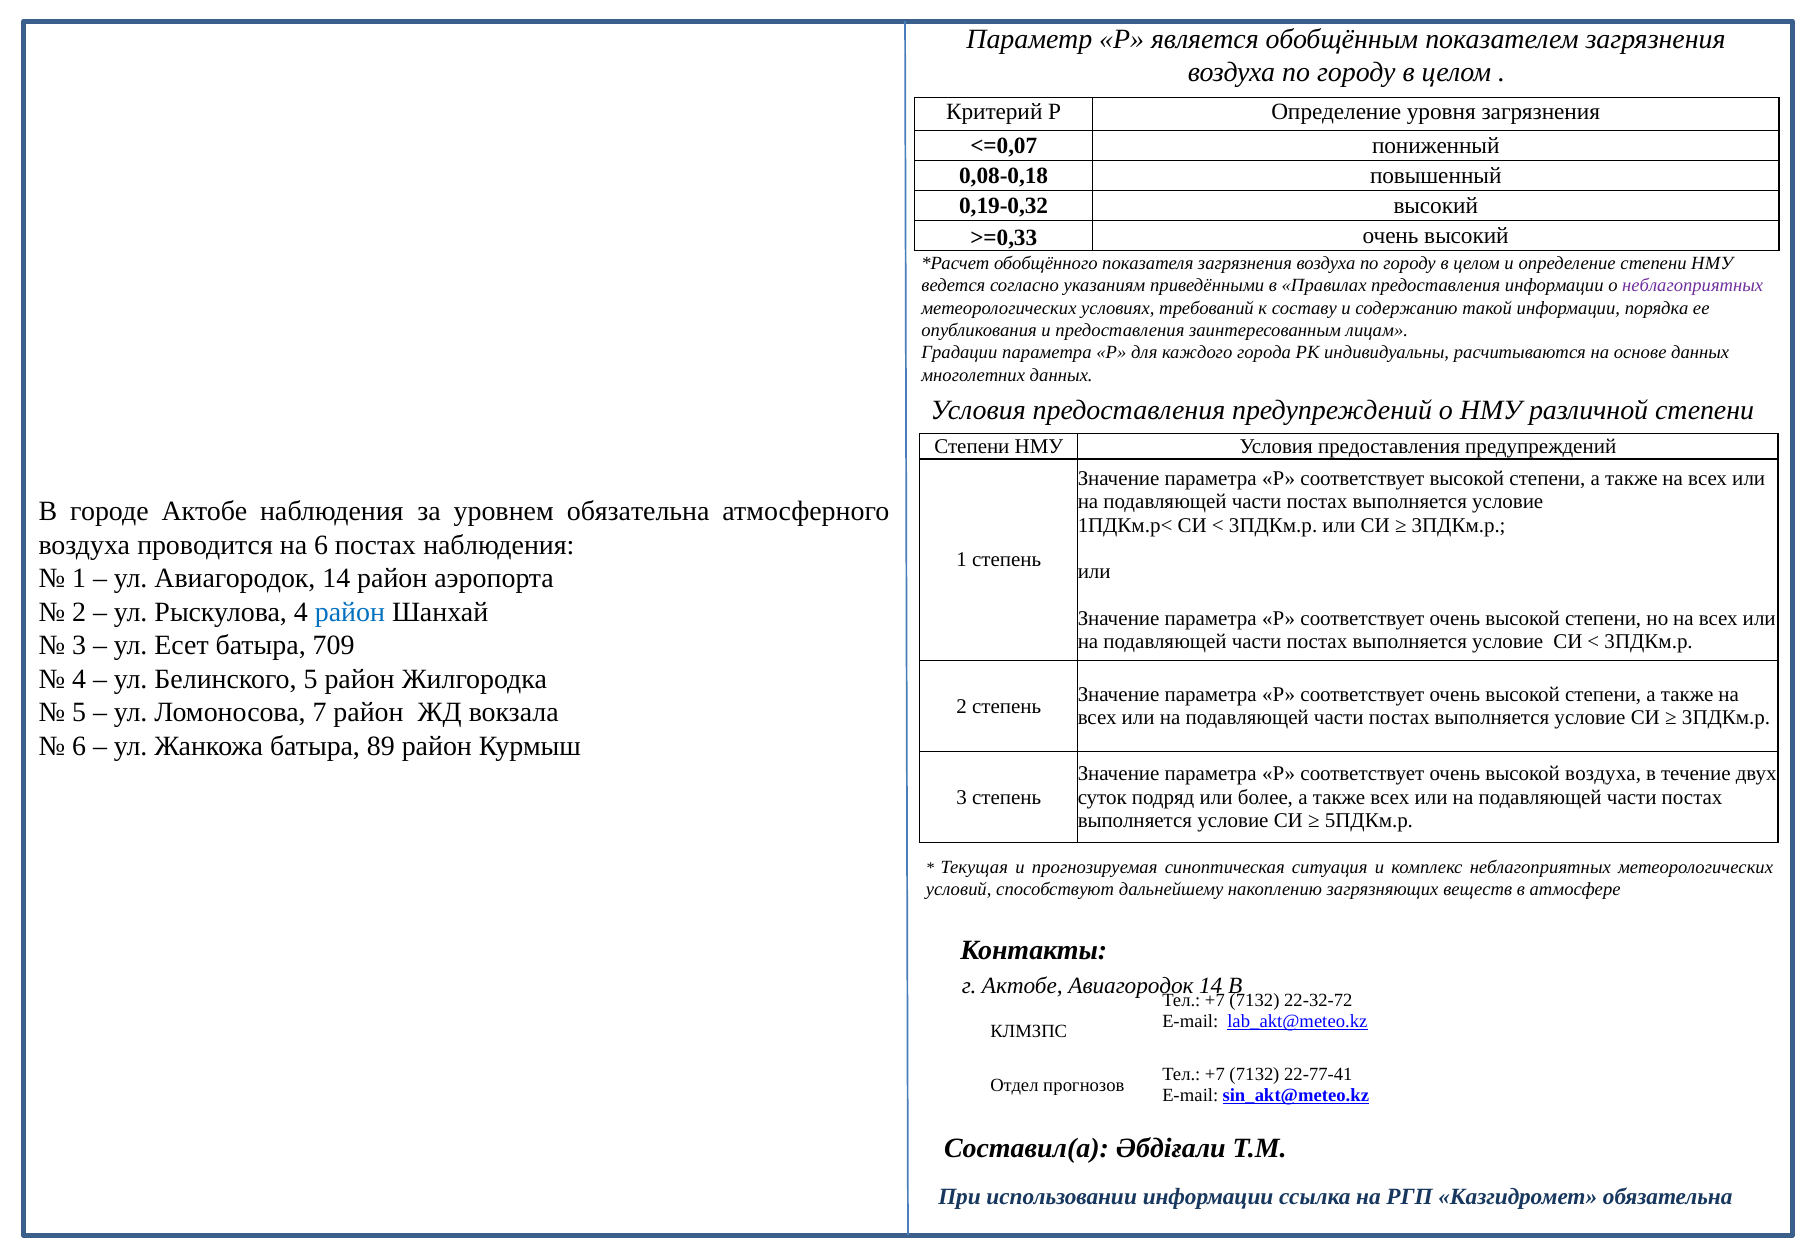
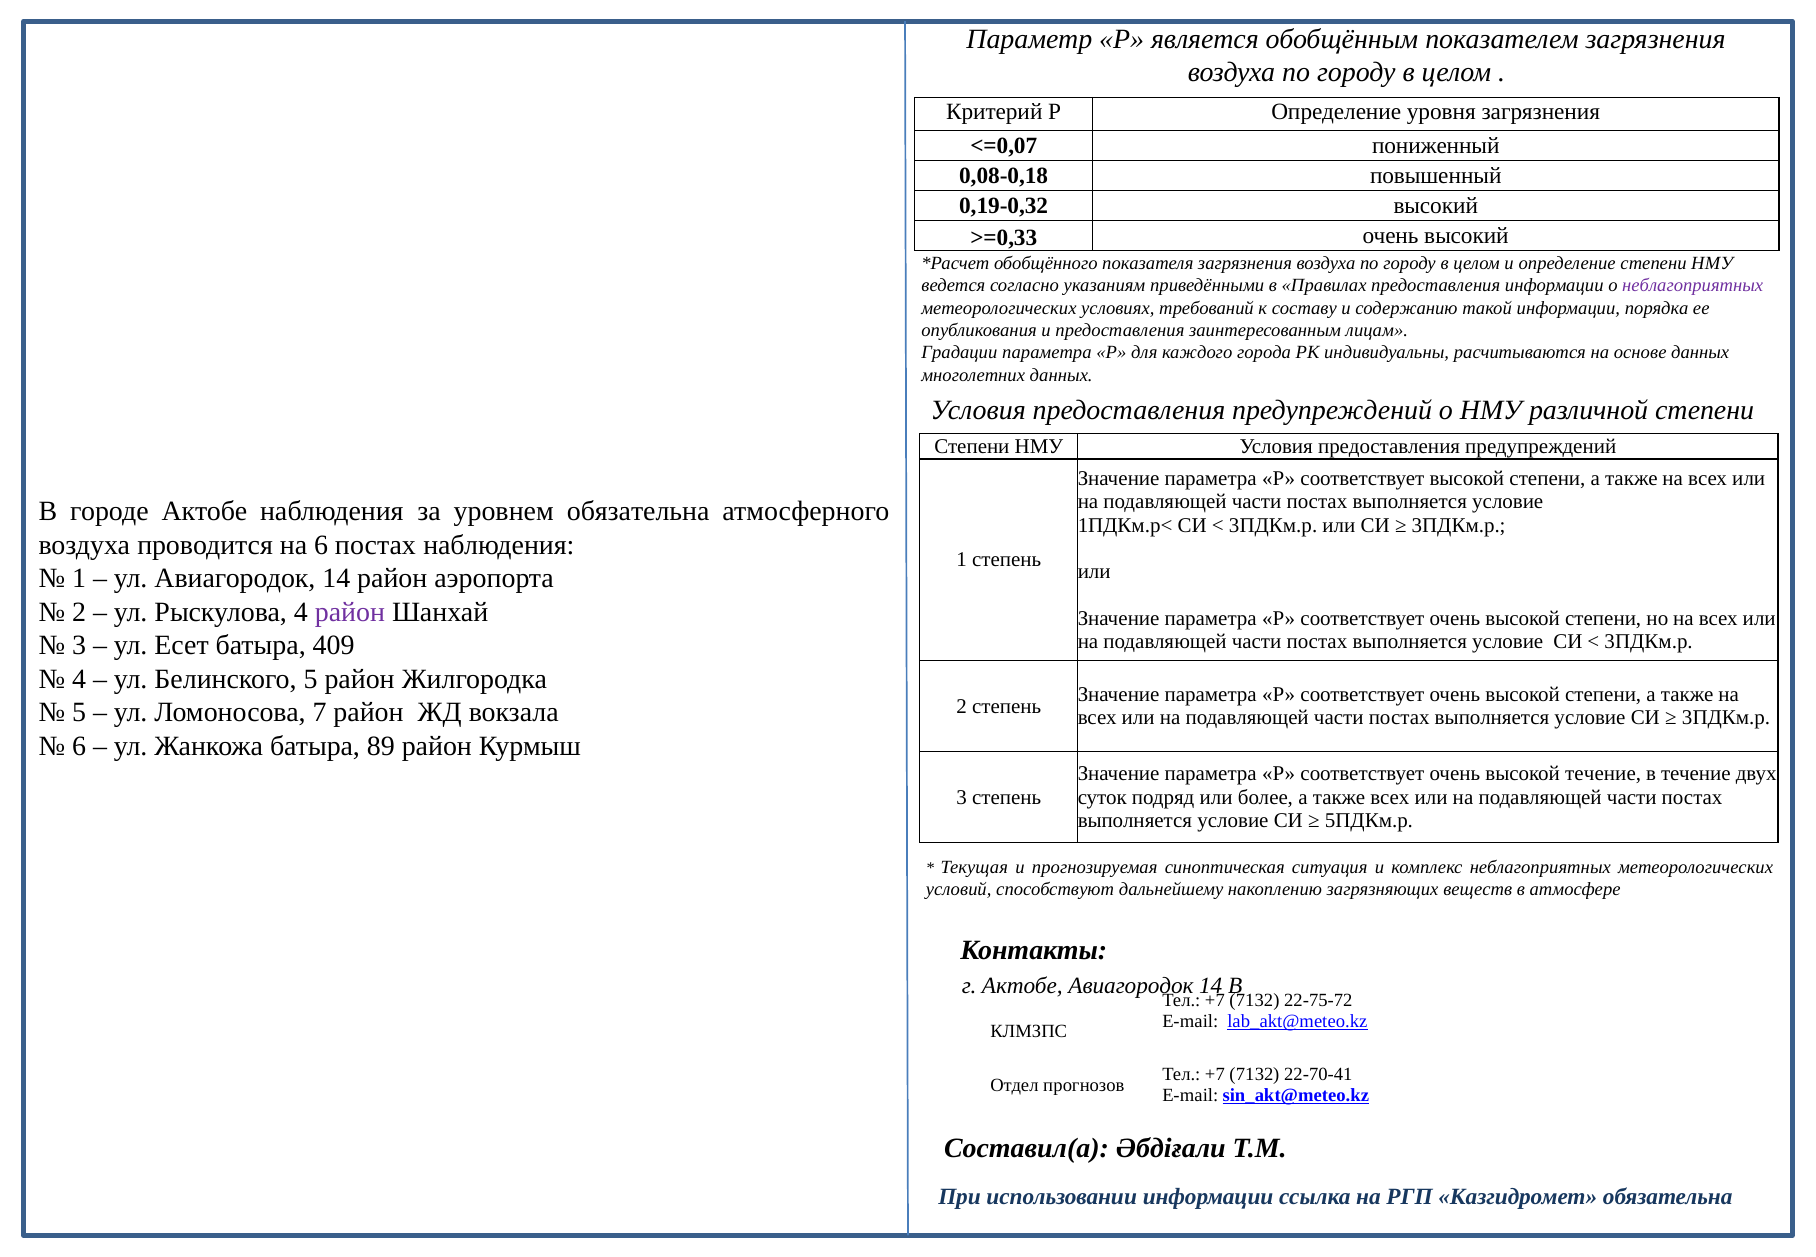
район colour: blue -> purple (350, 612)
709: 709 -> 409 (334, 646)
высокой воздуха: воздуха -> течение (1603, 774)
22-32-72: 22-32-72 -> 22-75-72 (1318, 1001)
22-77-41: 22-77-41 -> 22-70-41 (1318, 1075)
